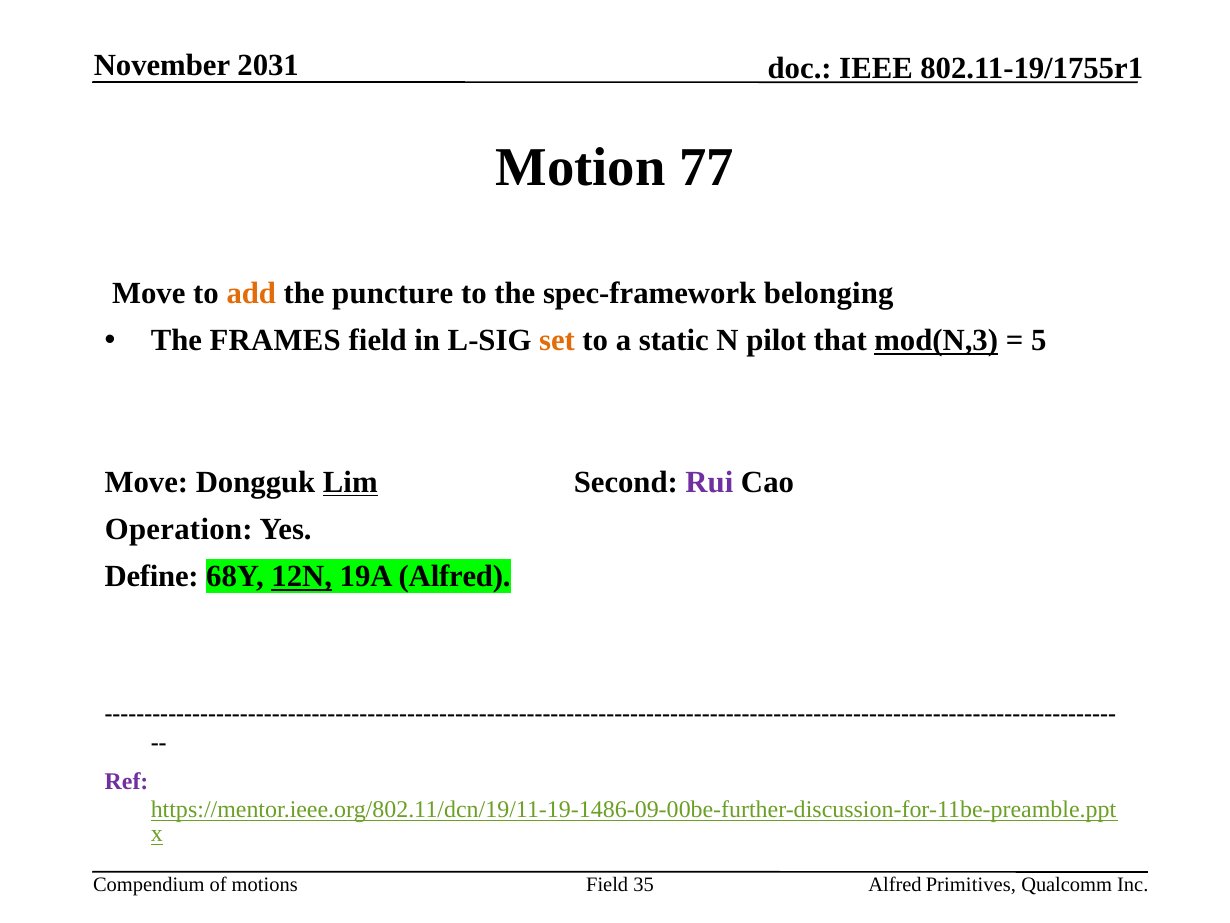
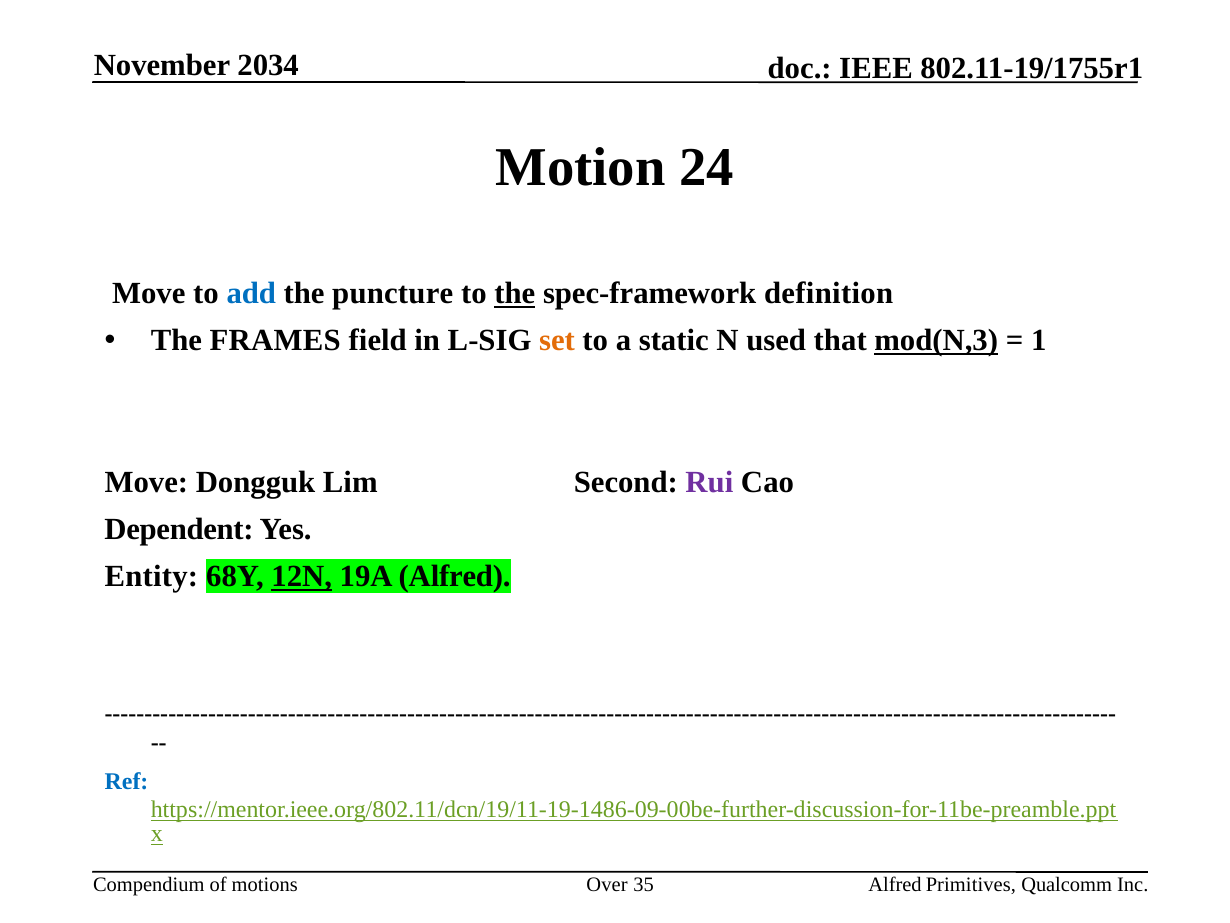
2031: 2031 -> 2034 (268, 65)
77: 77 -> 24 (707, 168)
add colour: orange -> blue (251, 293)
the underline: none -> present (515, 293)
belonging: belonging -> definition (829, 293)
pilot: pilot -> used (776, 340)
5: 5 -> 1 (1039, 340)
Lim underline: present -> none (350, 482)
Operation: Operation -> Dependent (179, 529)
Define: Define -> Entity (151, 576)
Ref colour: purple -> blue (127, 781)
Field: Field -> Over (607, 885)
